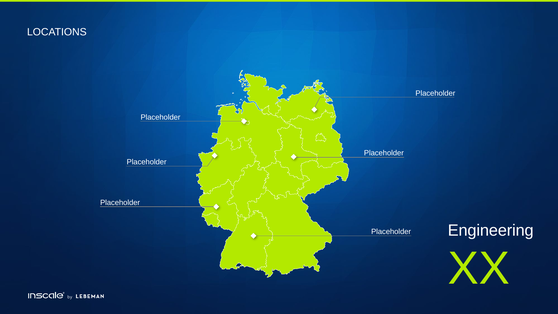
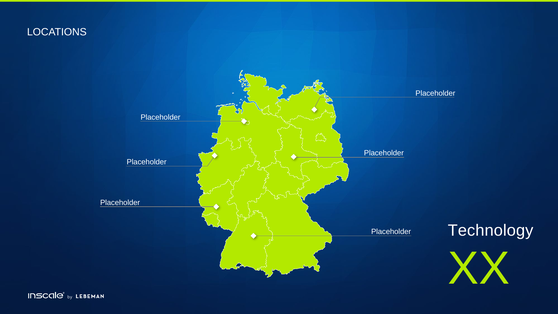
Engineering: Engineering -> Technology (491, 231)
